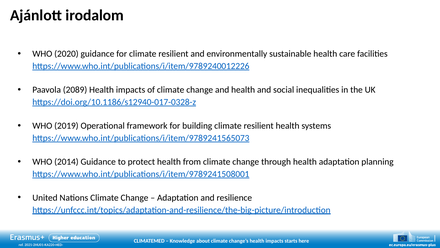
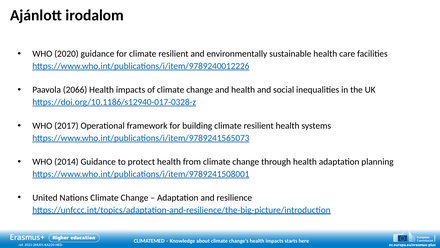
2089: 2089 -> 2066 (75, 90)
2019: 2019 -> 2017 (66, 126)
